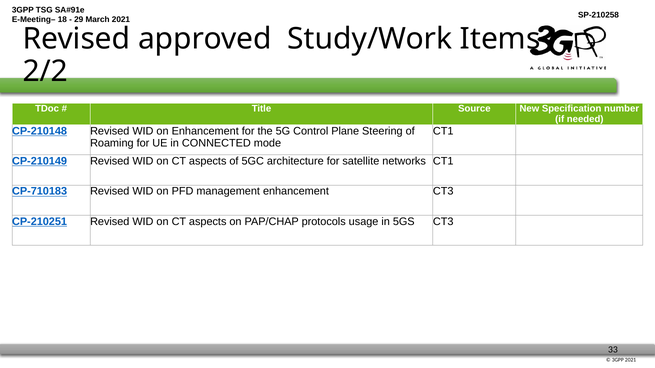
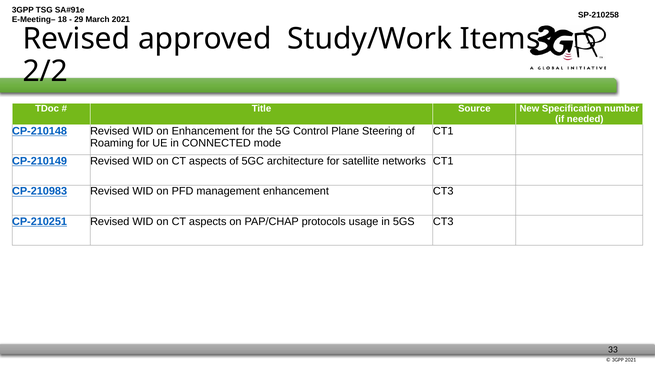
CP-710183: CP-710183 -> CP-210983 (40, 192)
